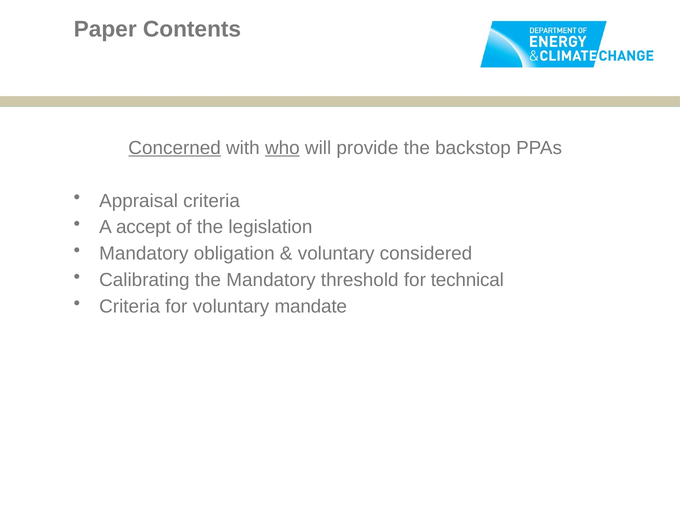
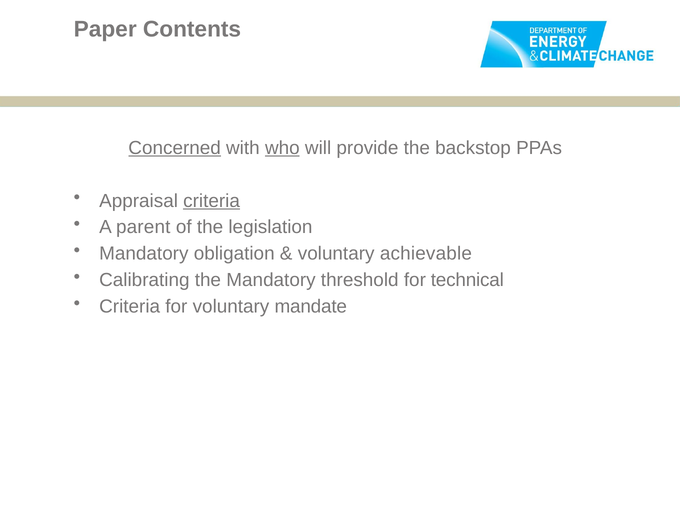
criteria underline: none -> present (212, 201)
accept: accept -> parent (143, 227)
considered: considered -> achievable (426, 254)
